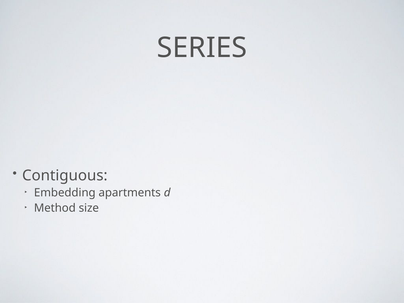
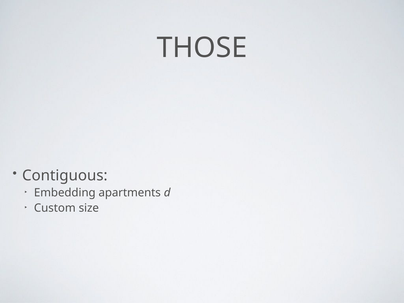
SERIES: SERIES -> THOSE (202, 48)
Method: Method -> Custom (55, 208)
